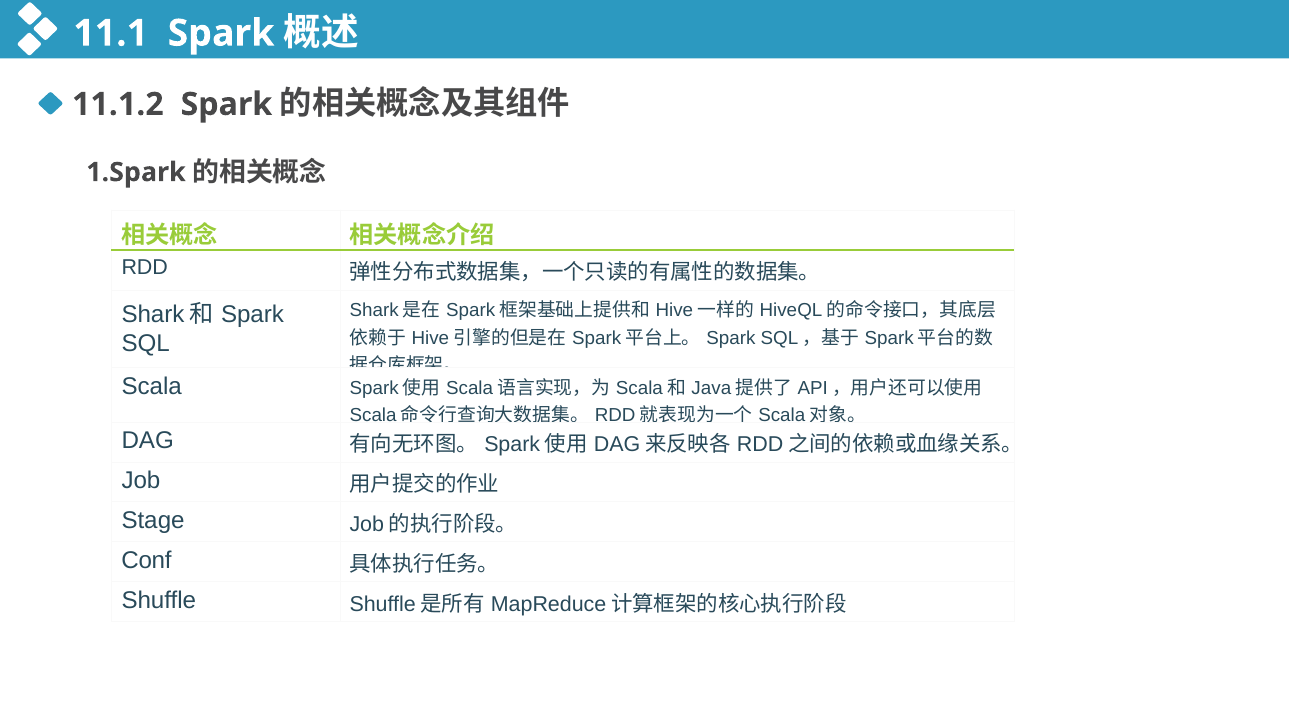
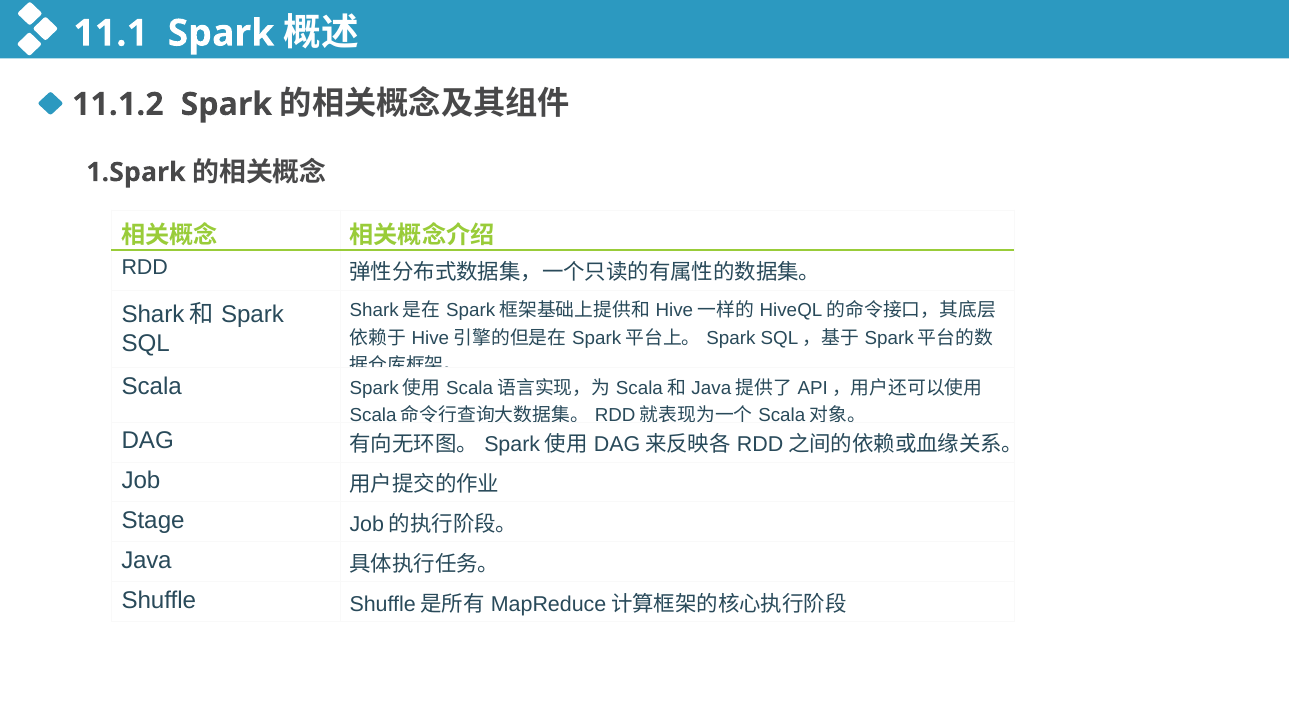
Conf: Conf -> Java (146, 560)
